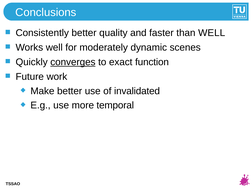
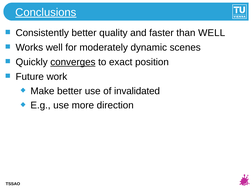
Conclusions underline: none -> present (46, 12)
function: function -> position (152, 62)
temporal: temporal -> direction (115, 105)
